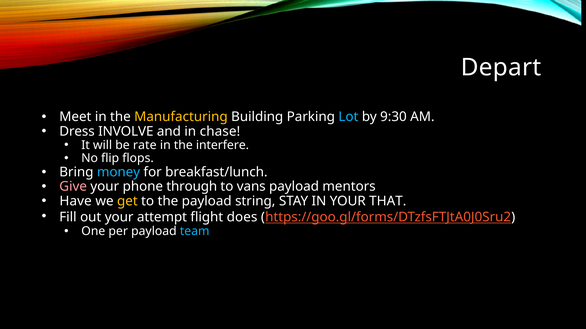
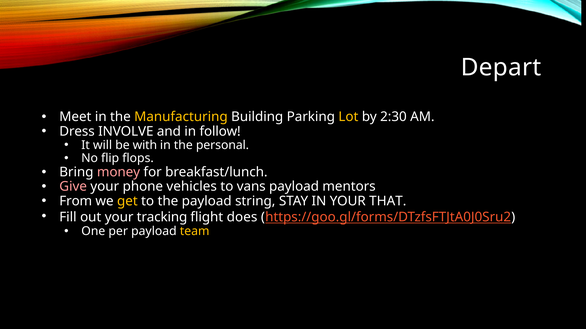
Lot colour: light blue -> yellow (348, 117)
9:30: 9:30 -> 2:30 (393, 117)
chase: chase -> follow (220, 132)
rate: rate -> with (145, 145)
interfere: interfere -> personal (222, 145)
money colour: light blue -> pink (119, 172)
through: through -> vehicles (192, 187)
Have: Have -> From (76, 201)
attempt: attempt -> tracking (162, 217)
team colour: light blue -> yellow (195, 232)
